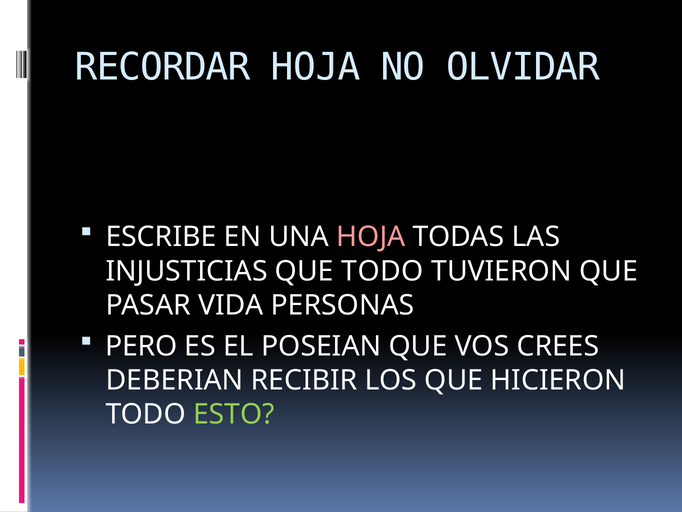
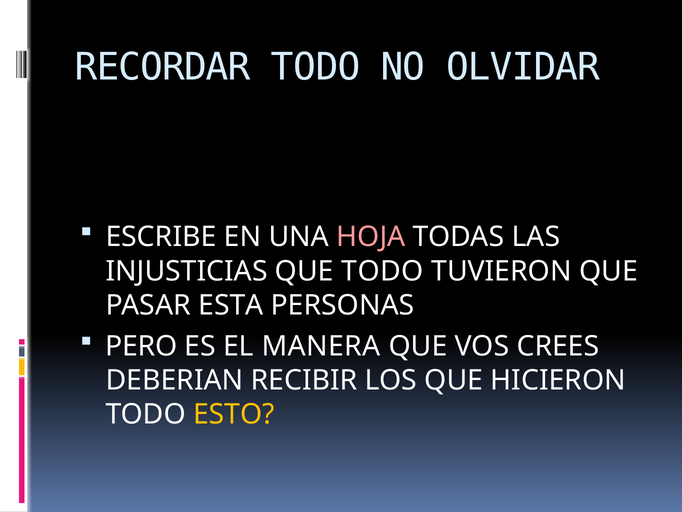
RECORDAR HOJA: HOJA -> TODO (316, 67)
VIDA: VIDA -> ESTA (231, 305)
POSEIAN: POSEIAN -> MANERA (321, 346)
ESTO colour: light green -> yellow (234, 414)
